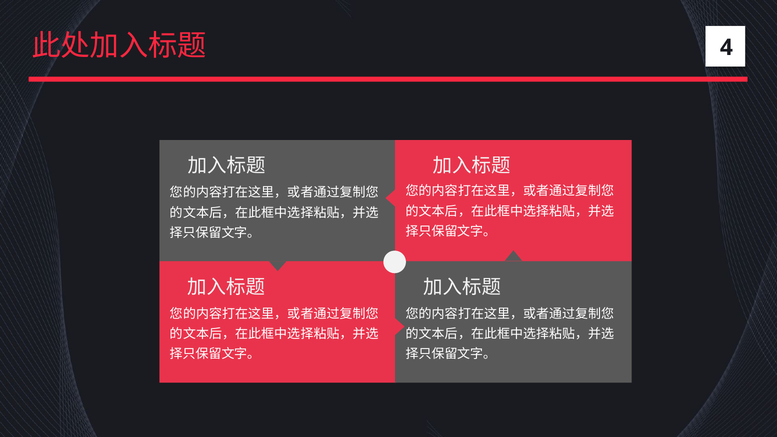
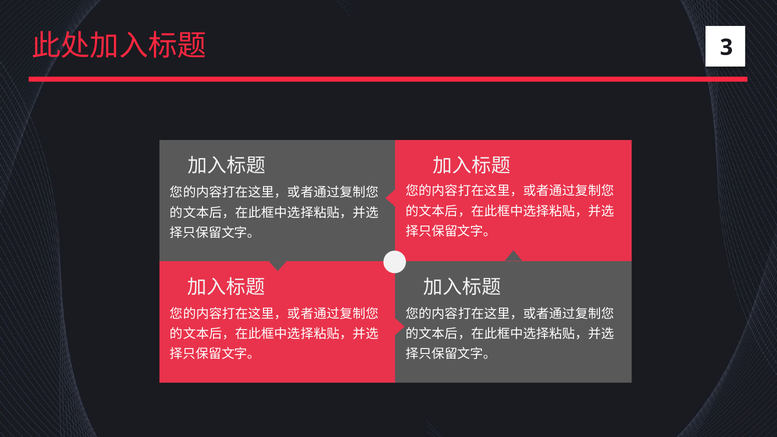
4: 4 -> 3 (726, 47)
